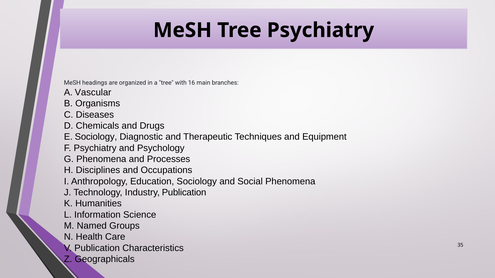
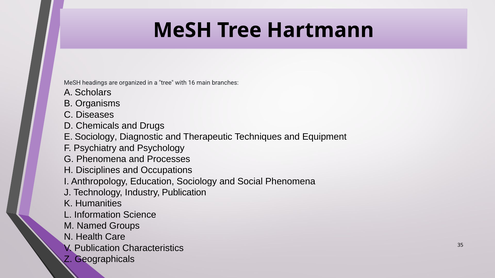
Tree Psychiatry: Psychiatry -> Hartmann (320, 30)
Vascular: Vascular -> Scholars (93, 93)
